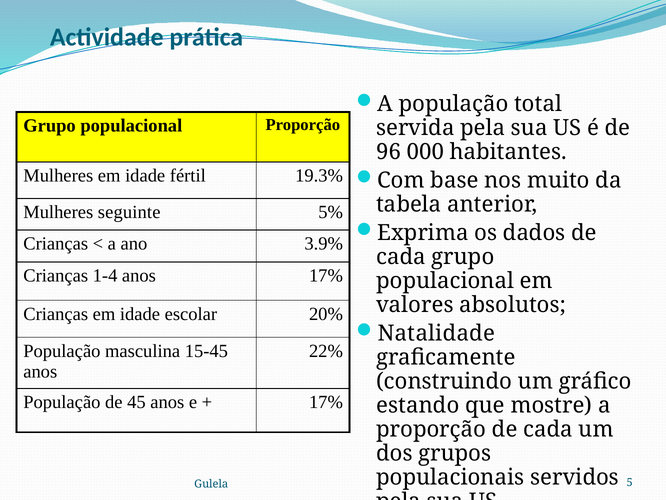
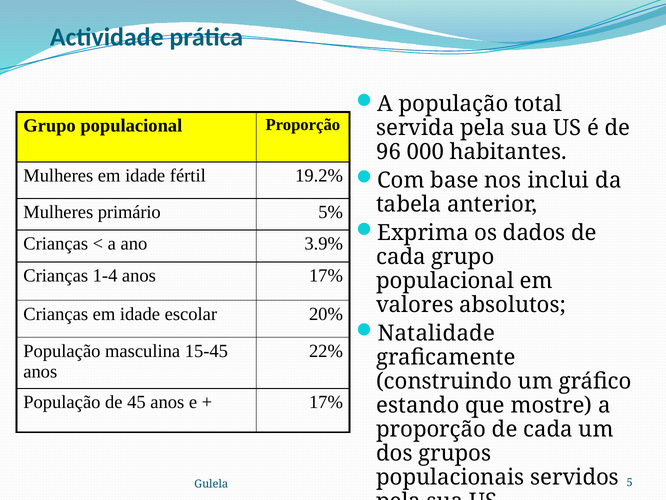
19.3%: 19.3% -> 19.2% (319, 176)
muito: muito -> inclui (558, 180)
seguinte: seguinte -> primário (129, 212)
